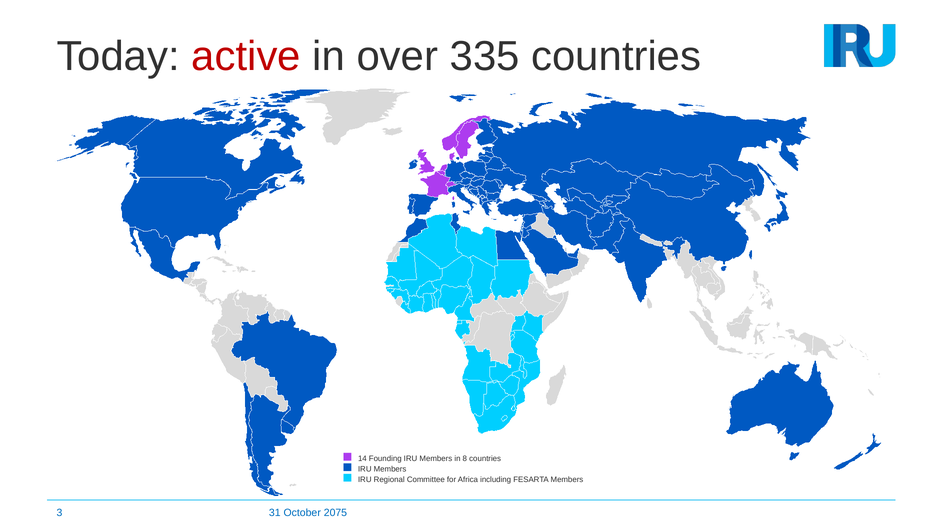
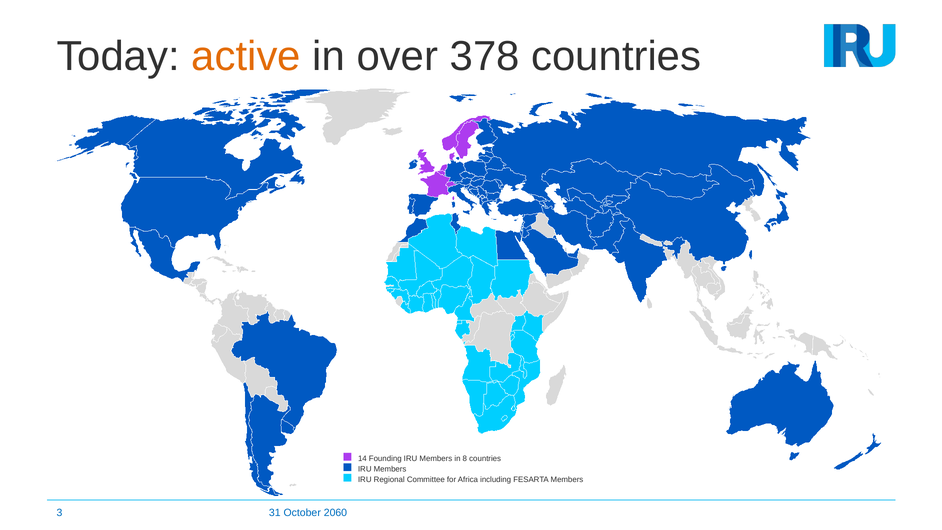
active colour: red -> orange (246, 56)
335: 335 -> 378 (485, 56)
2075: 2075 -> 2060 (335, 513)
